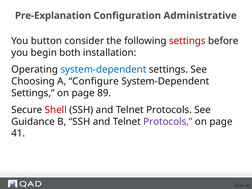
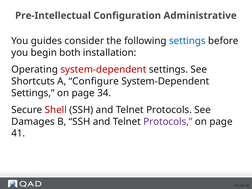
Pre-Explanation: Pre-Explanation -> Pre-Intellectual (53, 16)
button: button -> guides (46, 41)
settings colour: red -> blue (187, 41)
system-dependent colour: blue -> red (103, 69)
Choosing: Choosing -> Shortcuts (33, 81)
89: 89 -> 34 (104, 93)
Guidance: Guidance -> Damages (33, 122)
